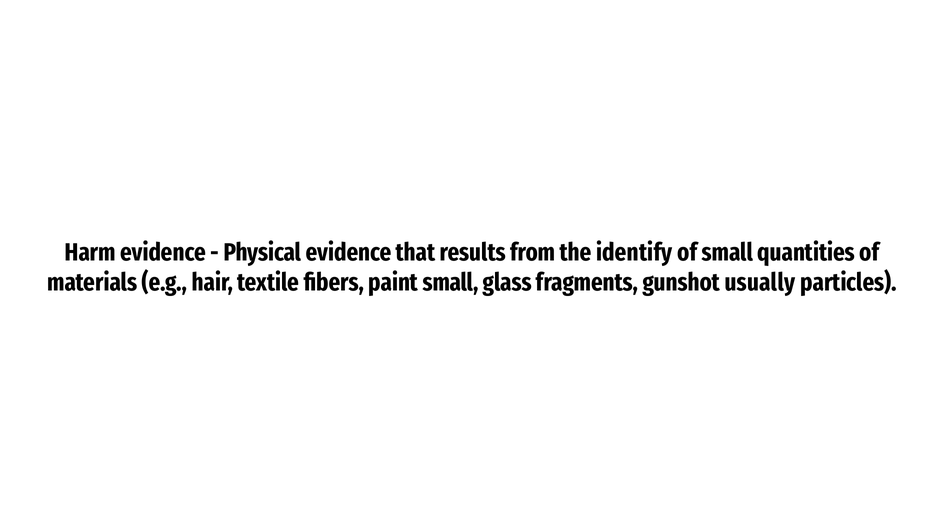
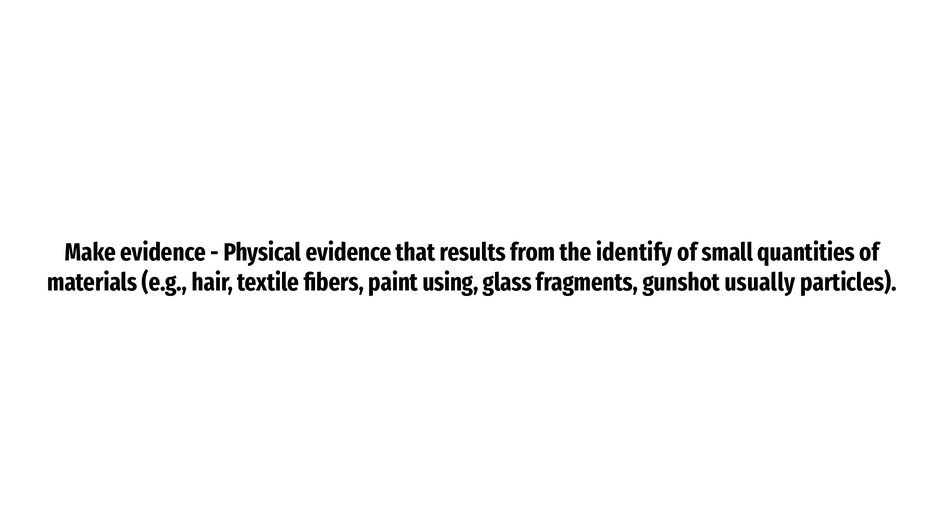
Harm: Harm -> Make (90, 253)
paint small: small -> using (451, 282)
